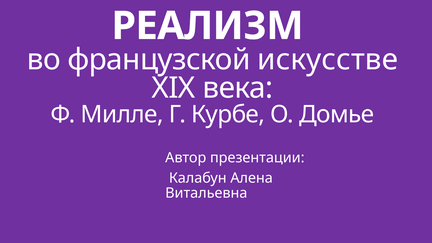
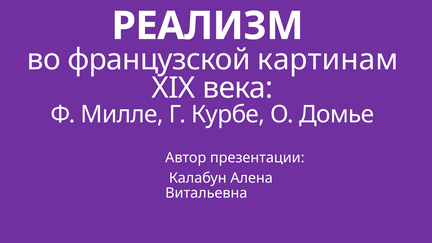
искусстве: искусстве -> картинам (328, 60)
